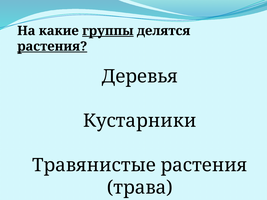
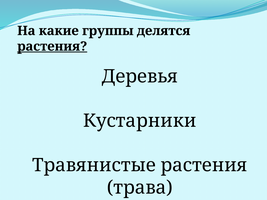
группы underline: present -> none (108, 31)
